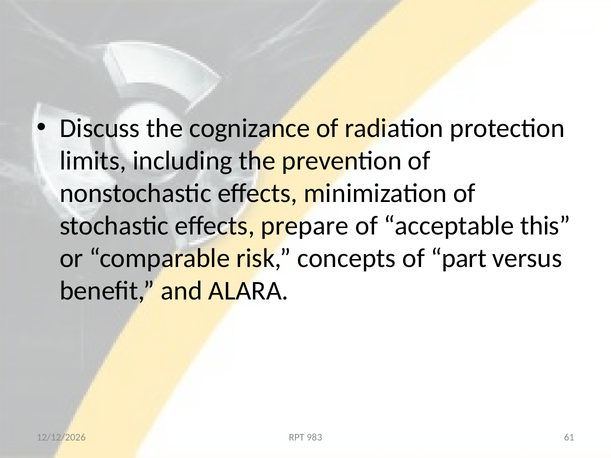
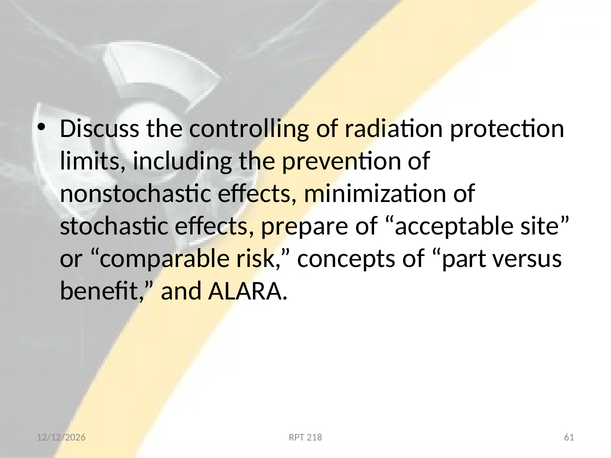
cognizance: cognizance -> controlling (250, 128)
this: this -> site (545, 226)
983: 983 -> 218 (314, 438)
